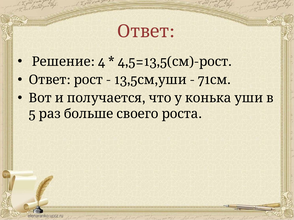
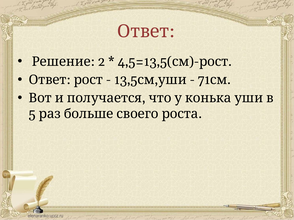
4: 4 -> 2 (102, 62)
